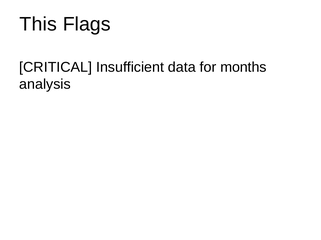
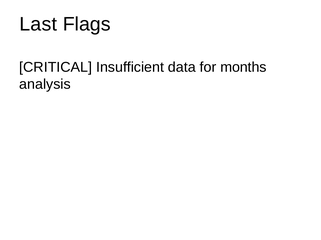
This: This -> Last (38, 24)
